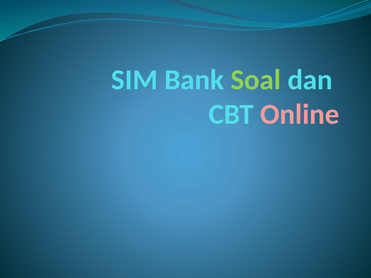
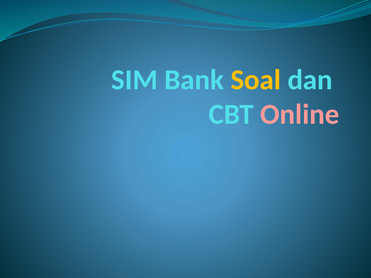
Soal colour: light green -> yellow (256, 80)
